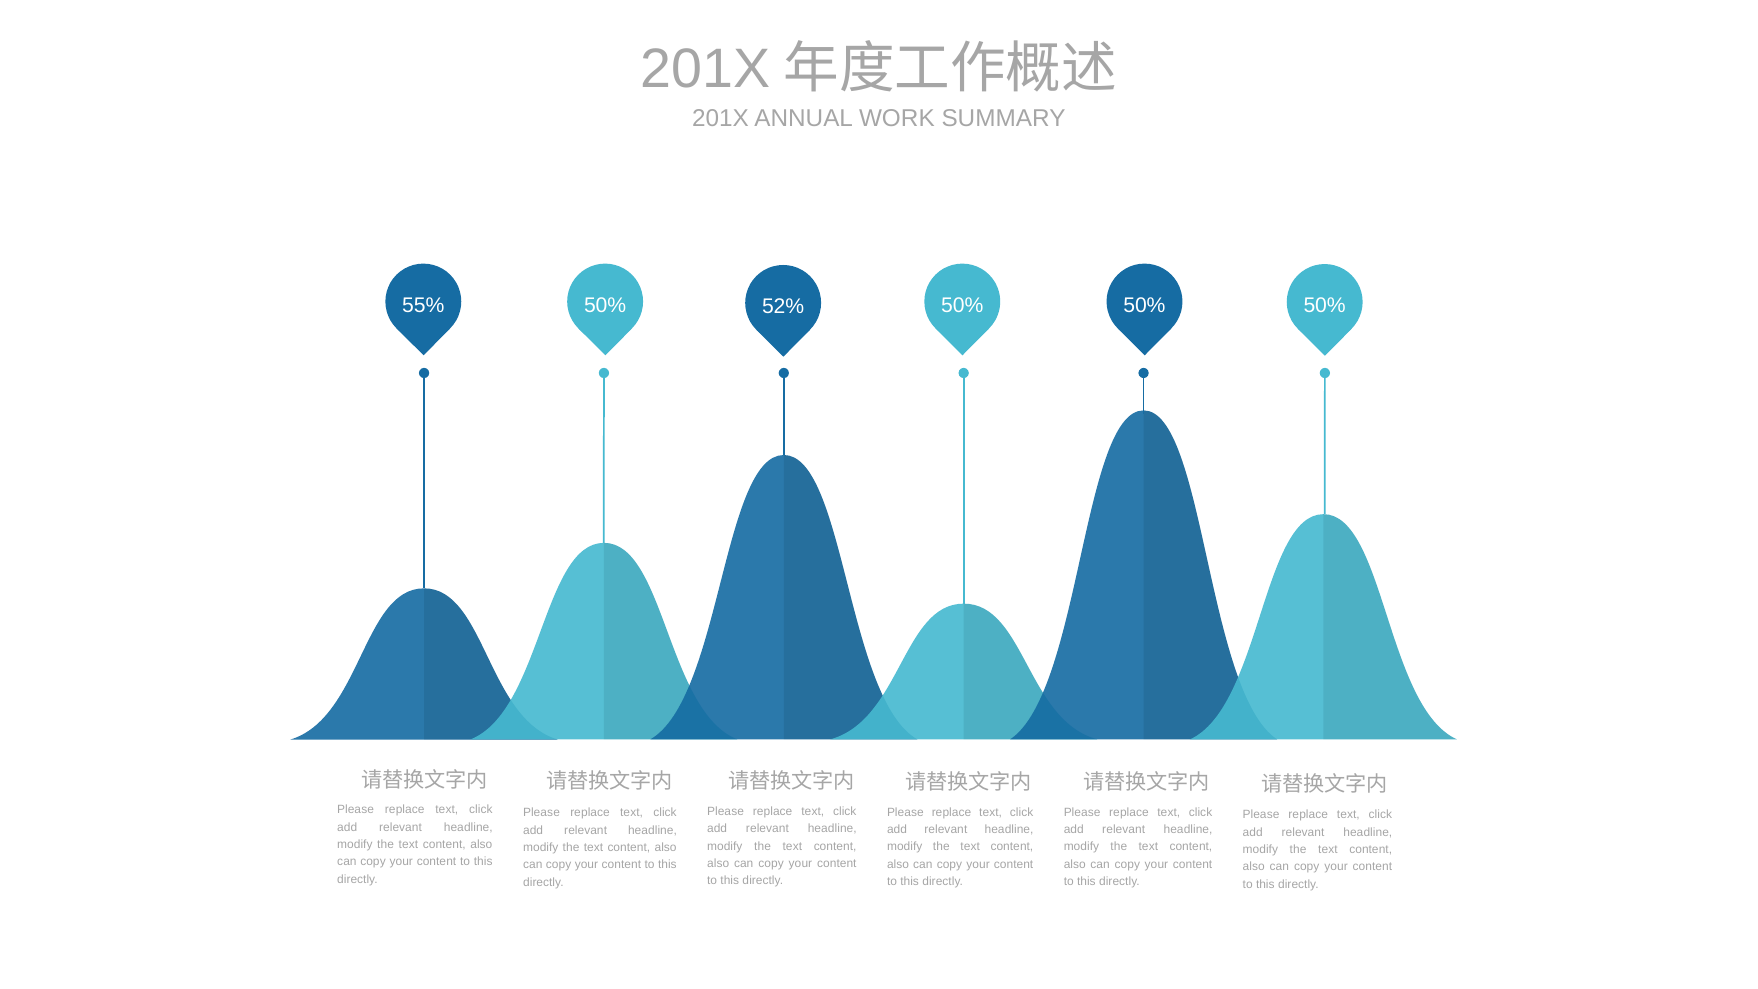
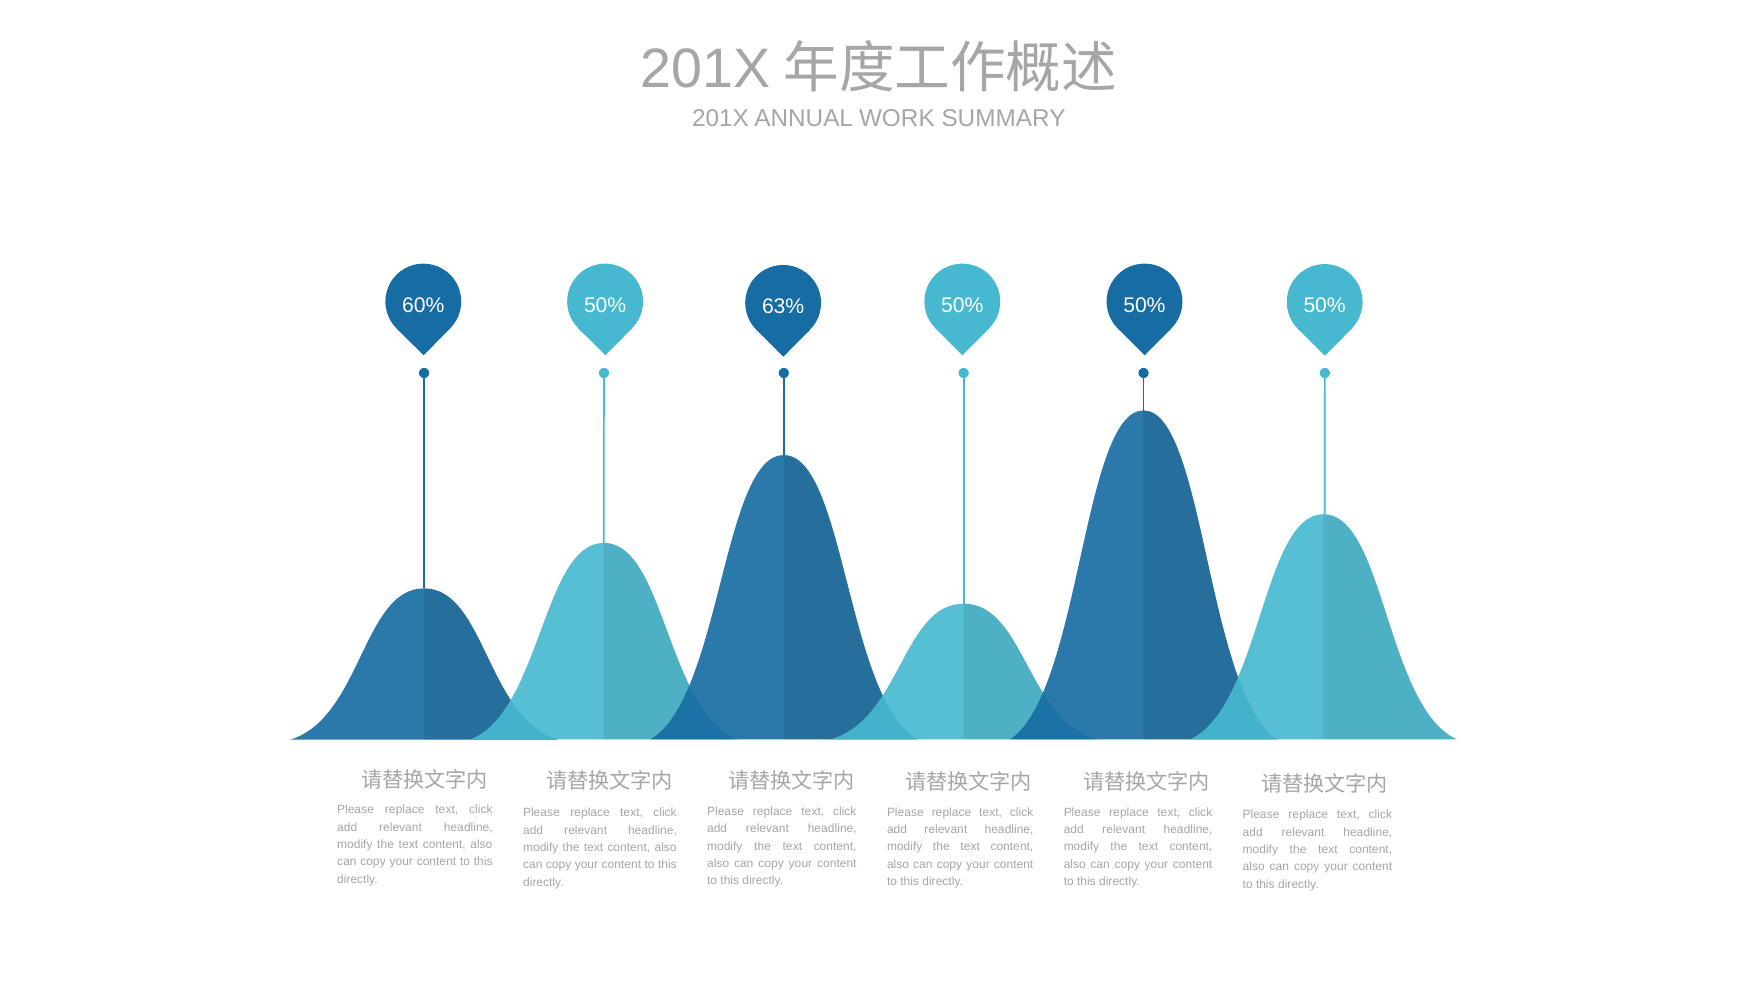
55%: 55% -> 60% (423, 305)
52%: 52% -> 63% (783, 307)
